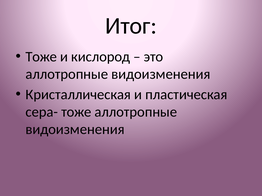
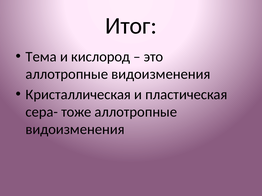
Тоже: Тоже -> Тема (41, 57)
